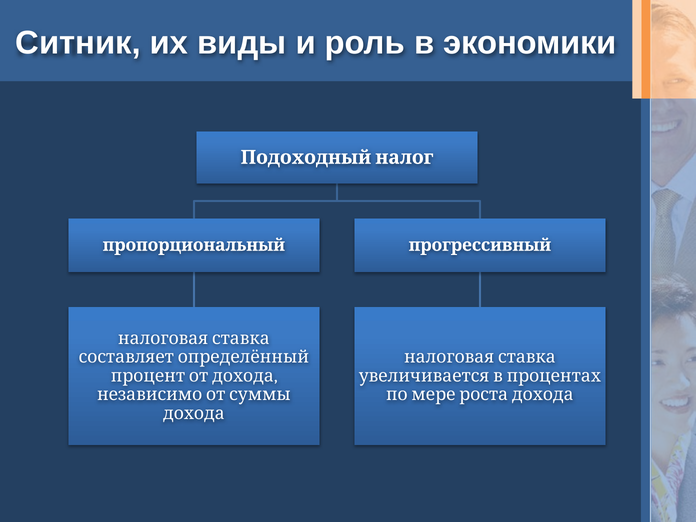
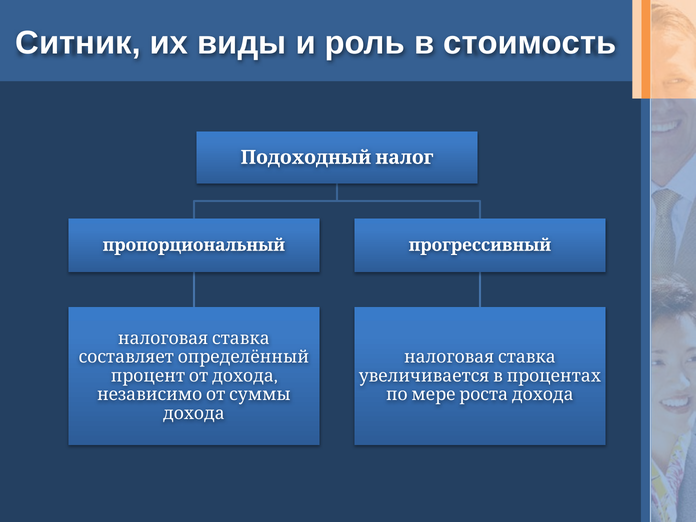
экономики: экономики -> стоимость (530, 43)
